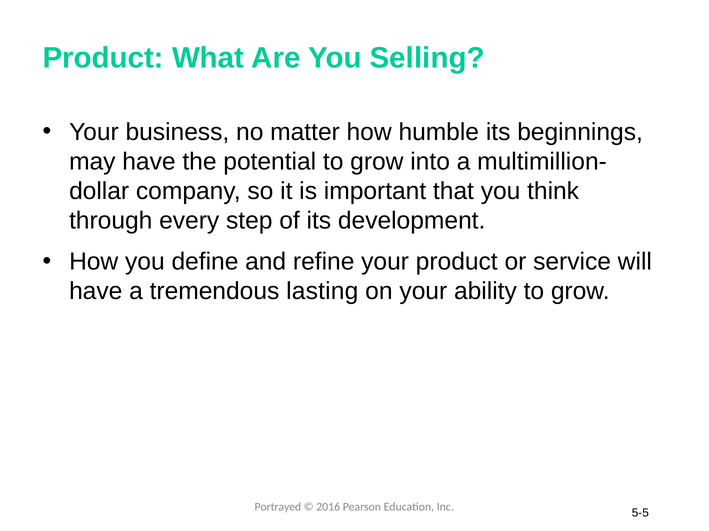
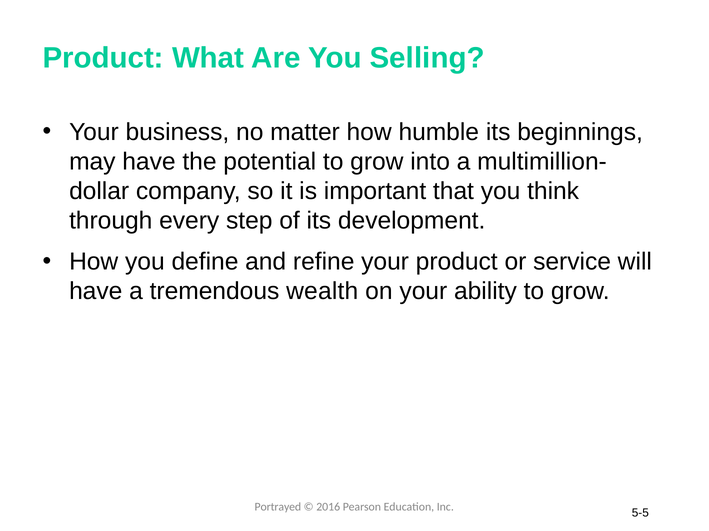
lasting: lasting -> wealth (322, 292)
